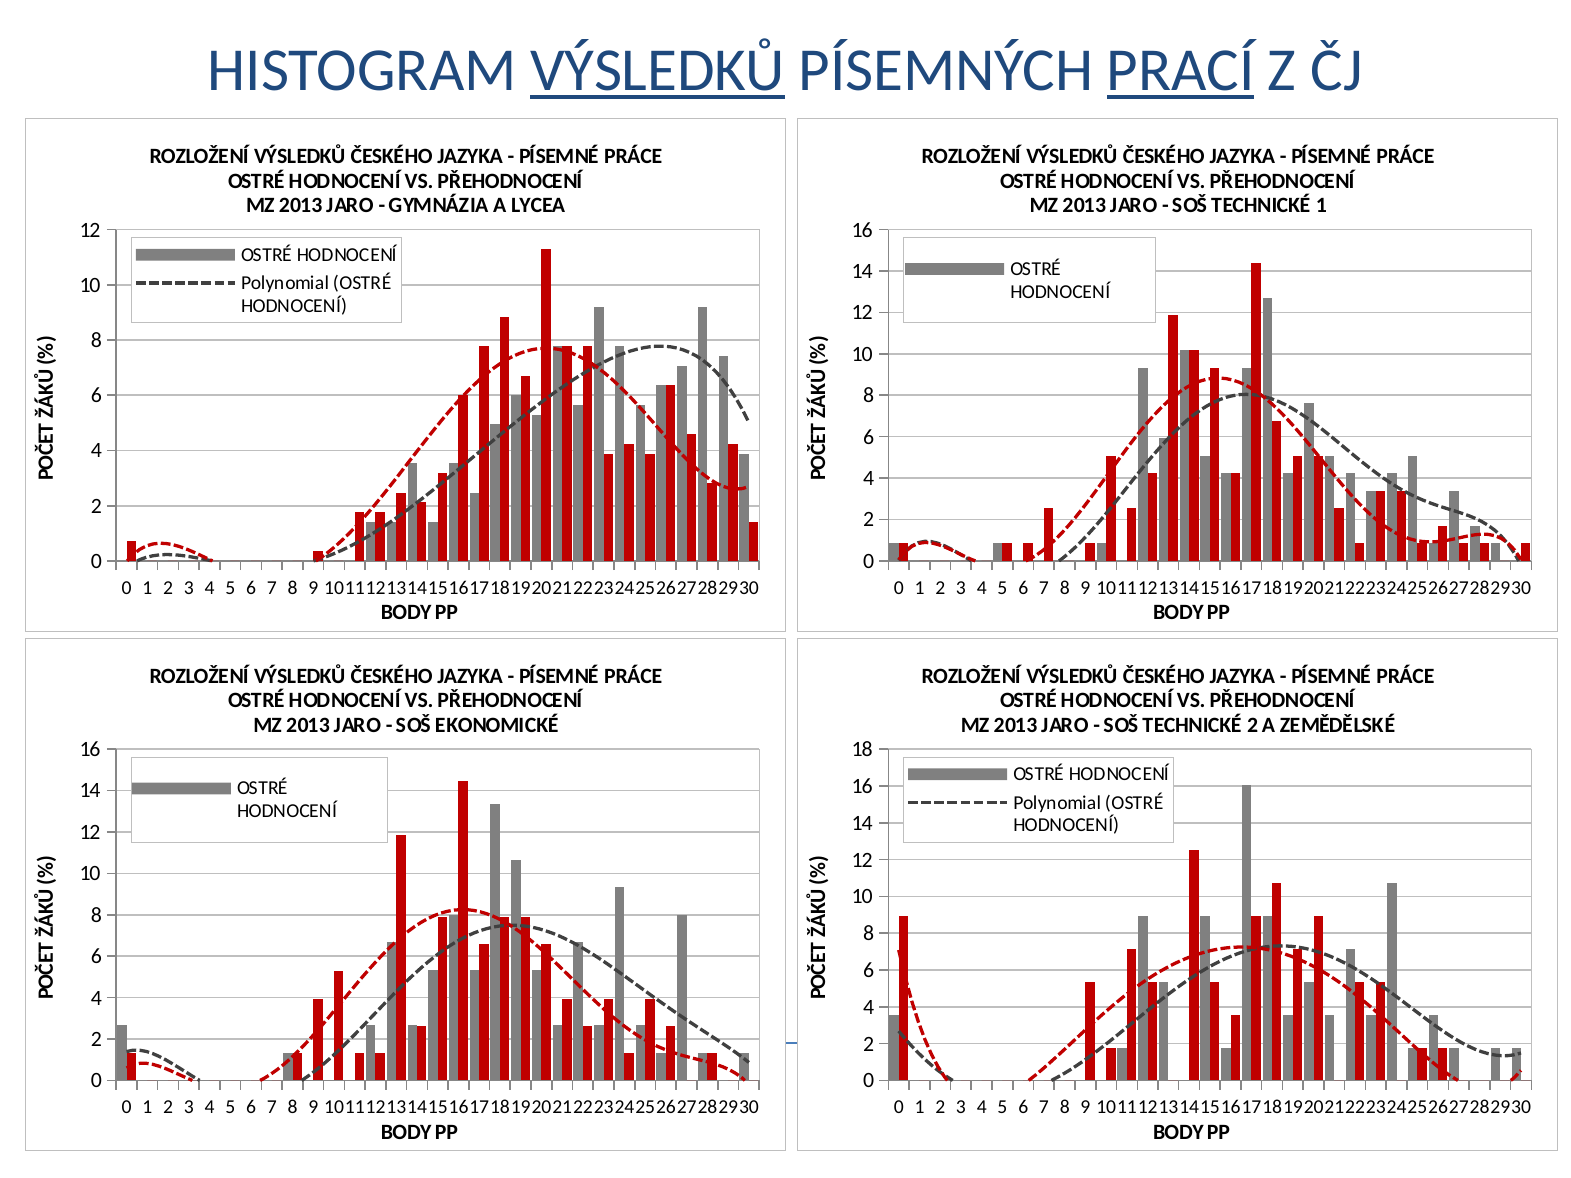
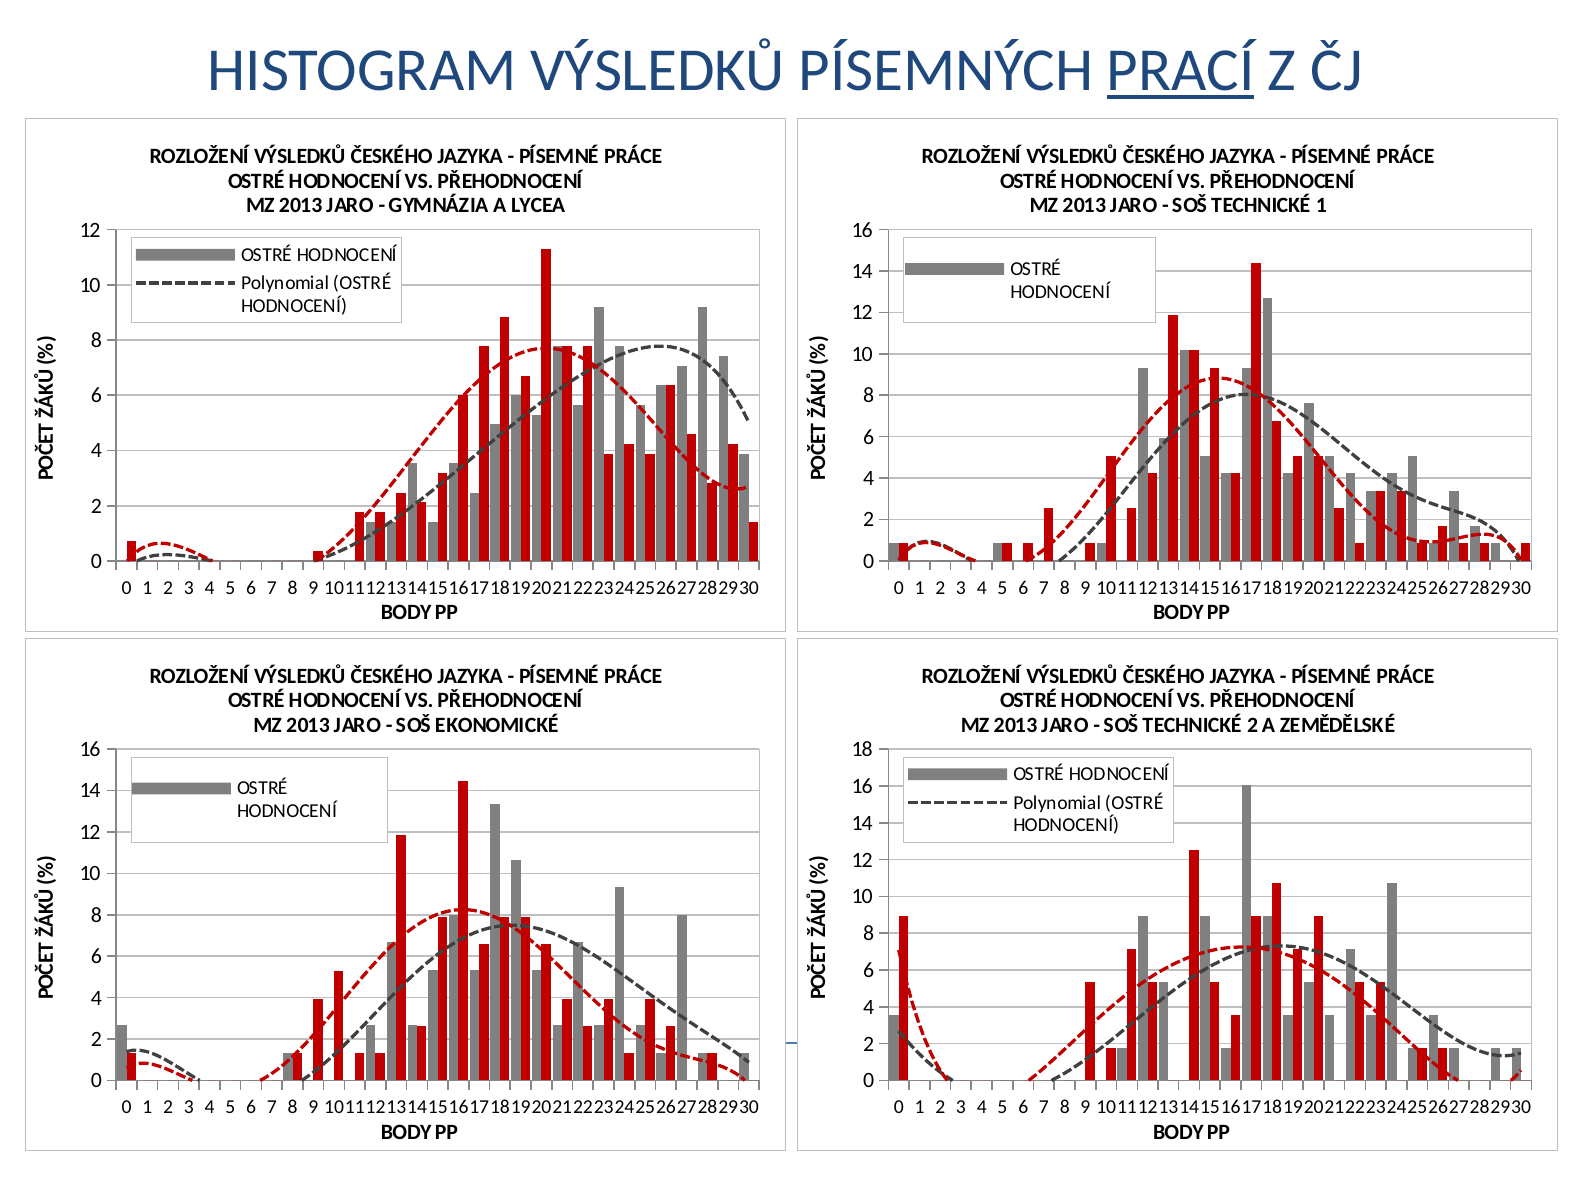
VÝSLEDKŮ underline: present -> none (658, 71)
